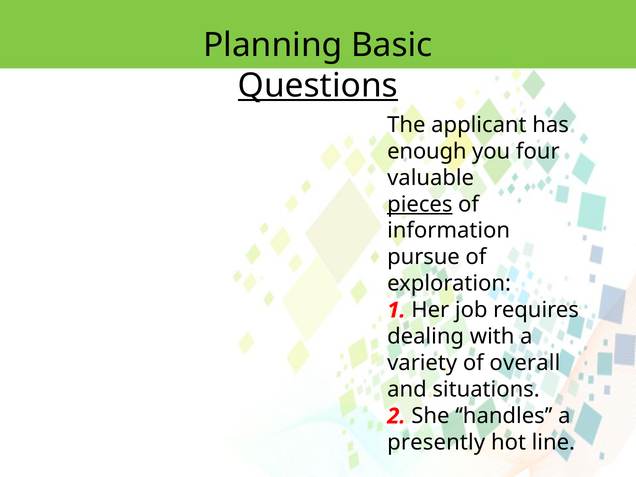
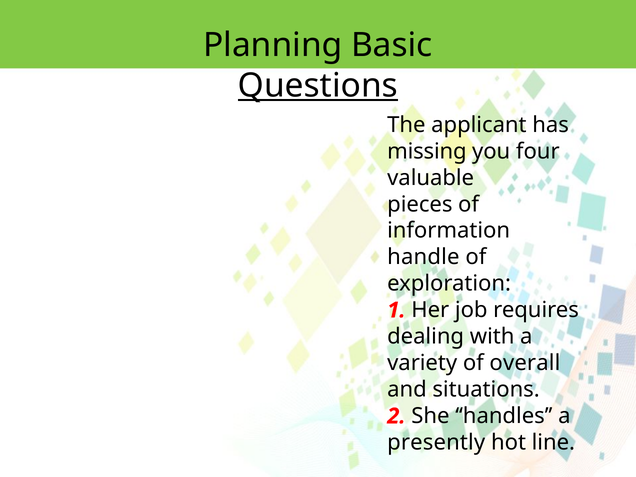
enough: enough -> missing (427, 151)
pieces underline: present -> none (420, 204)
pursue: pursue -> handle (423, 257)
